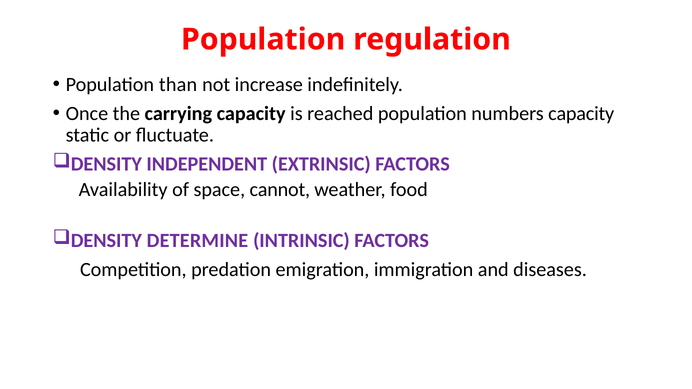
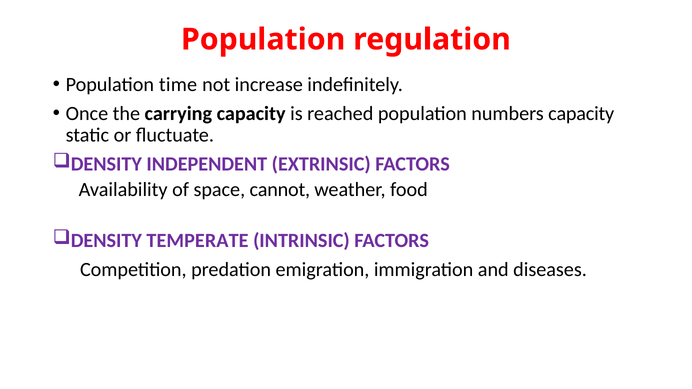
than: than -> time (178, 84)
DETERMINE: DETERMINE -> TEMPERATE (197, 241)
